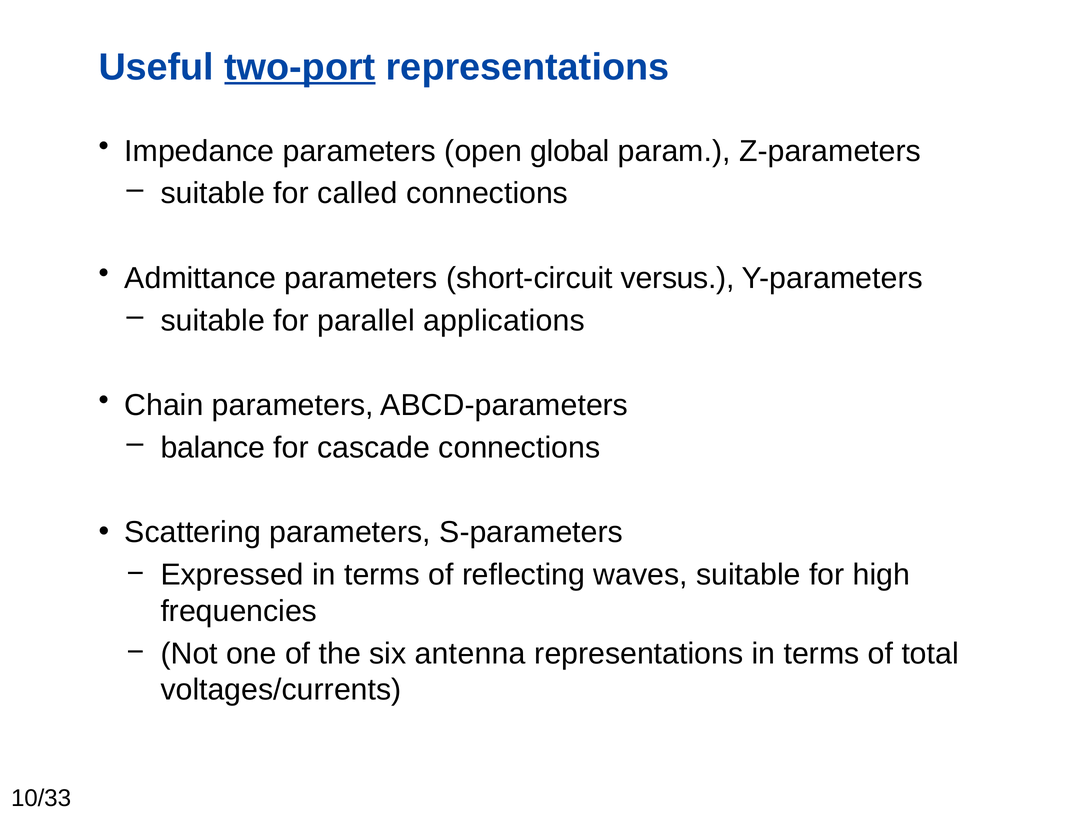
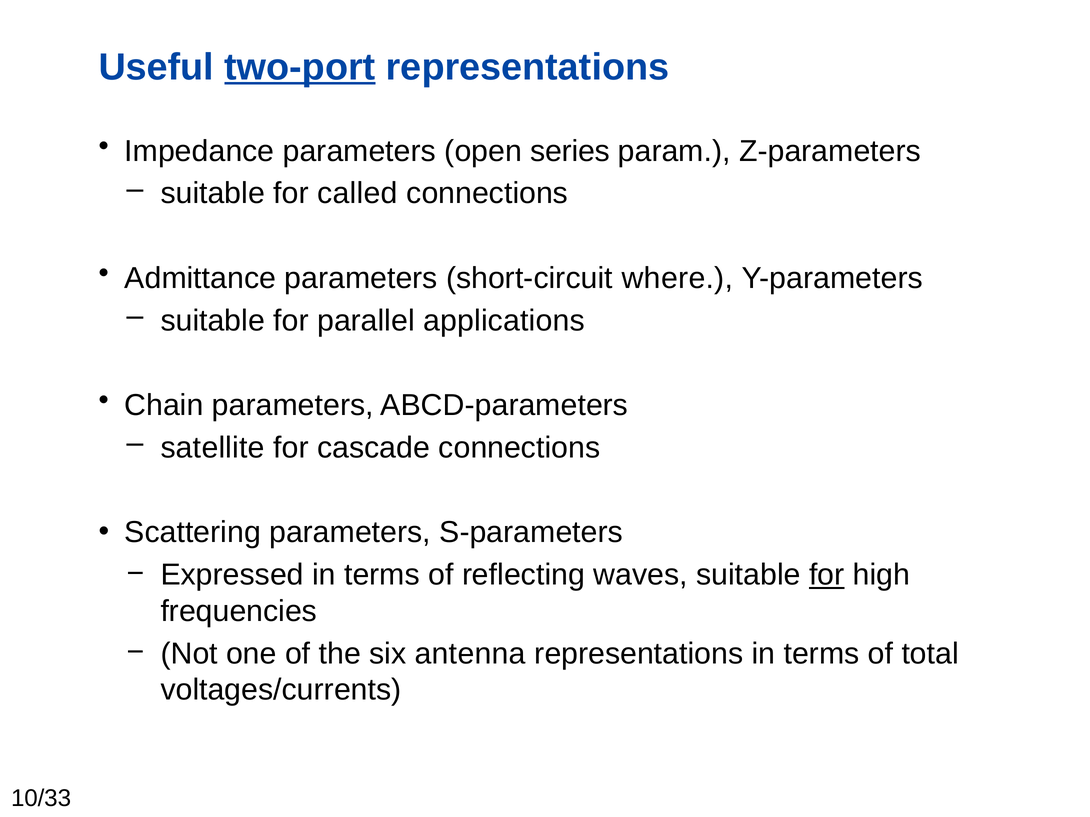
global: global -> series (570, 151)
versus: versus -> where (677, 278)
balance: balance -> satellite (213, 448)
for underline: none -> present (827, 575)
